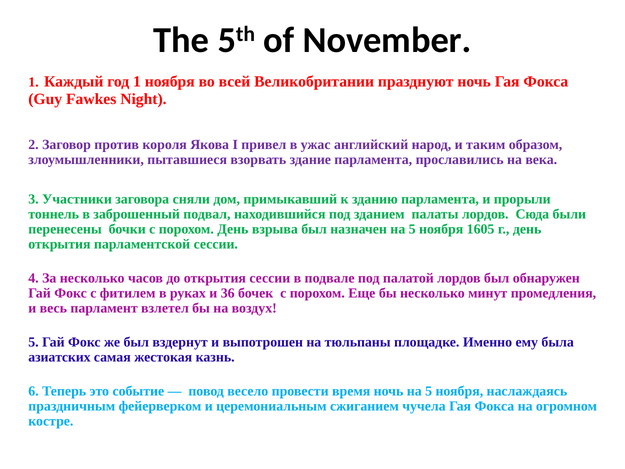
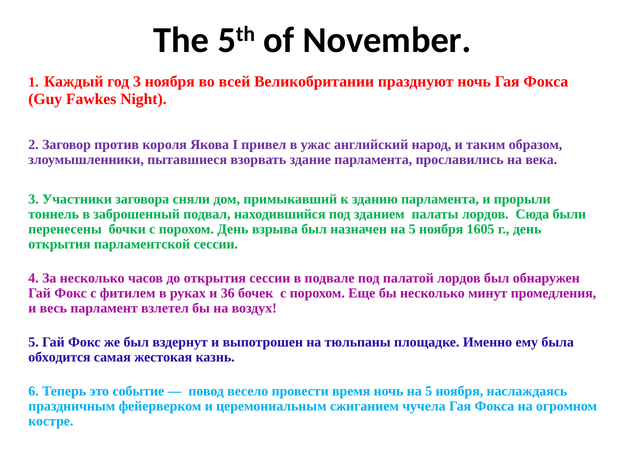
год 1: 1 -> 3 (137, 82)
азиатских: азиатских -> обходится (59, 357)
